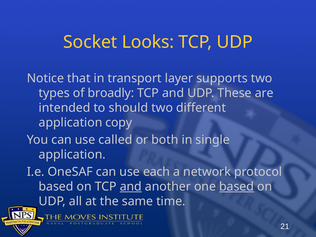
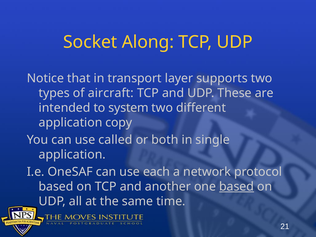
Looks: Looks -> Along (148, 42)
broadly: broadly -> aircraft (111, 93)
should: should -> system (128, 108)
and underline: present -> none (131, 186)
